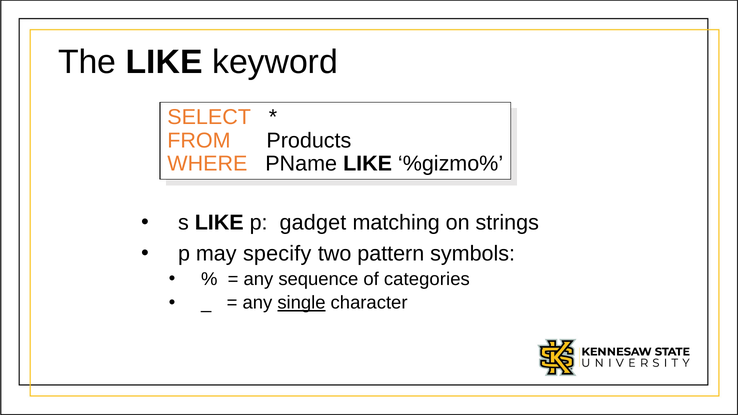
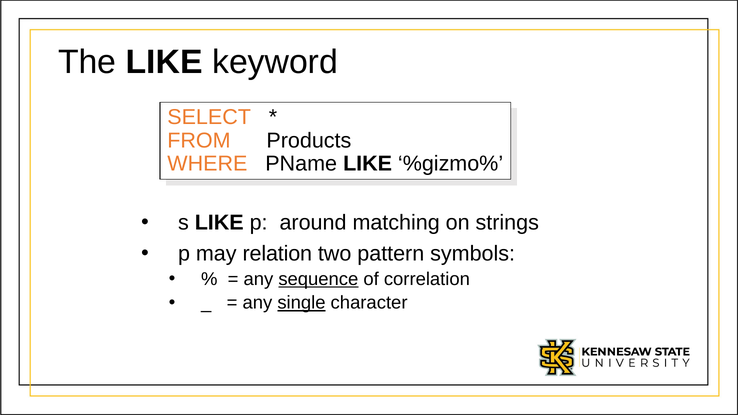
gadget: gadget -> around (313, 223)
specify: specify -> relation (277, 254)
sequence underline: none -> present (318, 279)
categories: categories -> correlation (427, 279)
